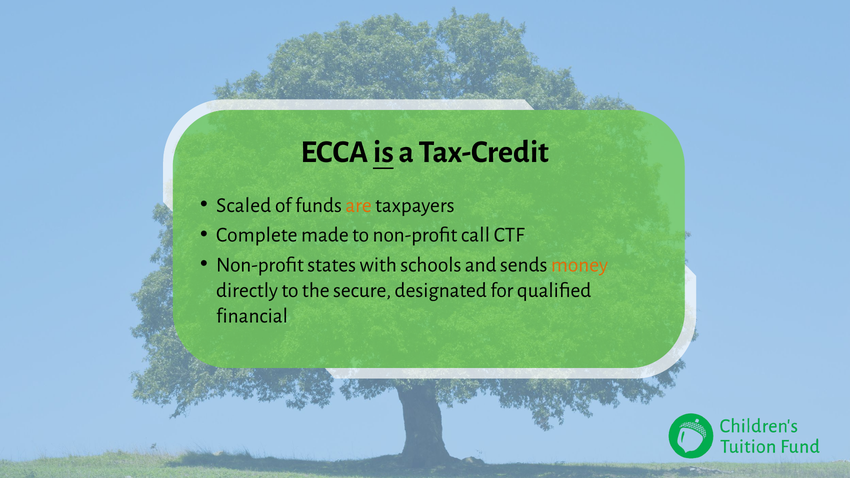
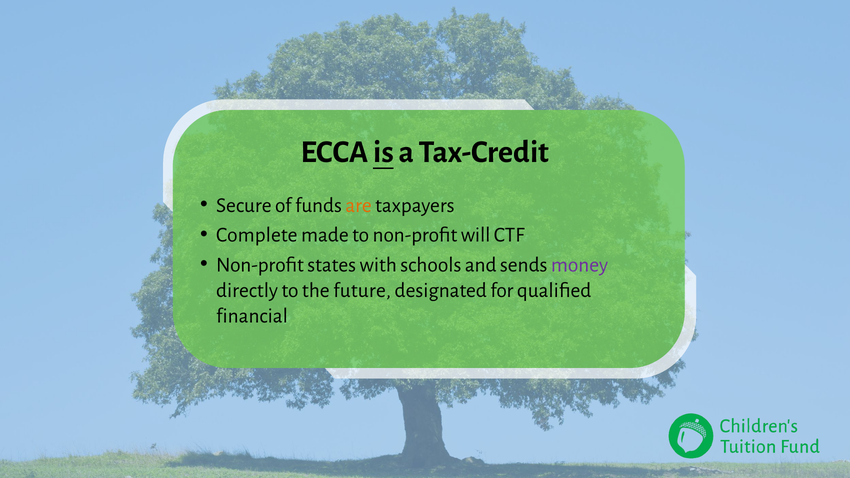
Scaled: Scaled -> Secure (244, 205)
call: call -> will (476, 235)
money colour: orange -> purple (580, 265)
secure: secure -> future (362, 290)
